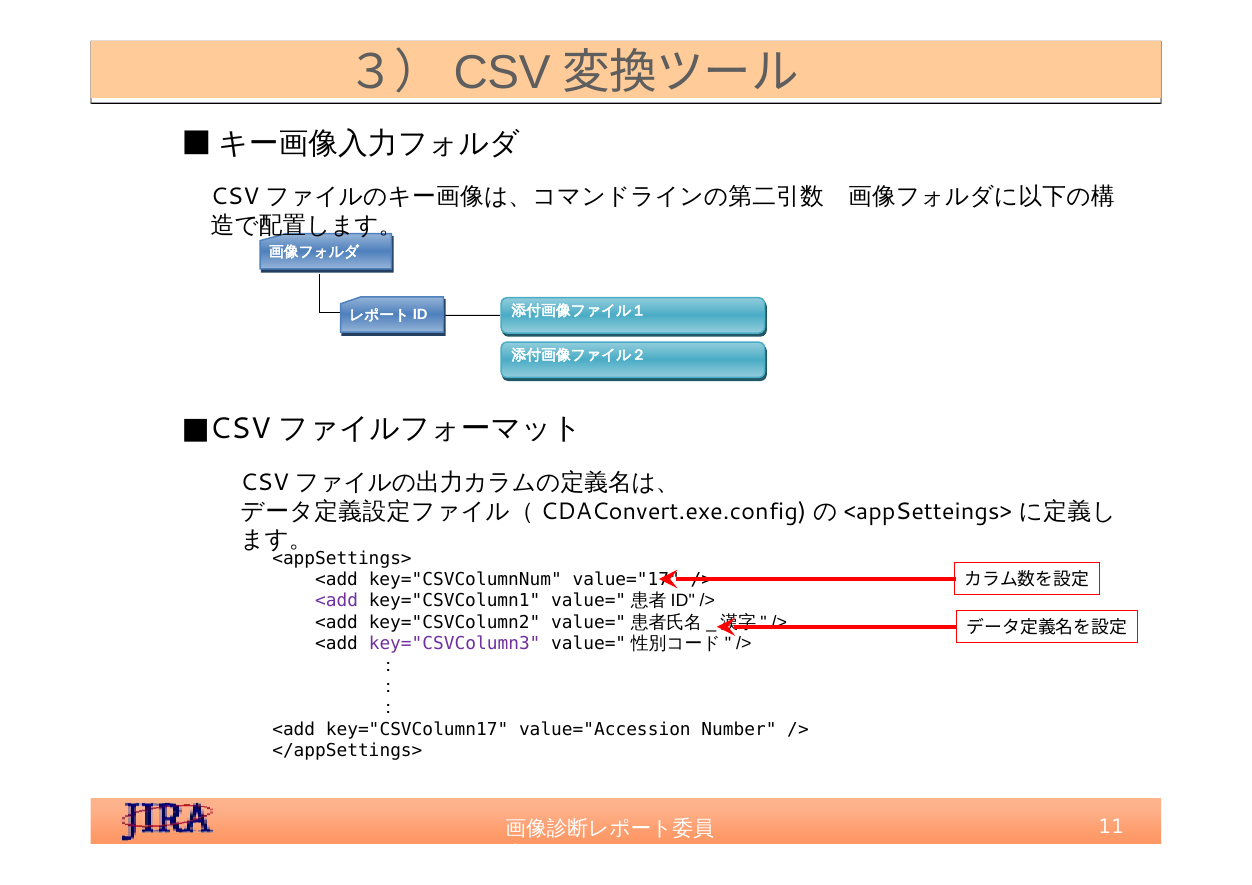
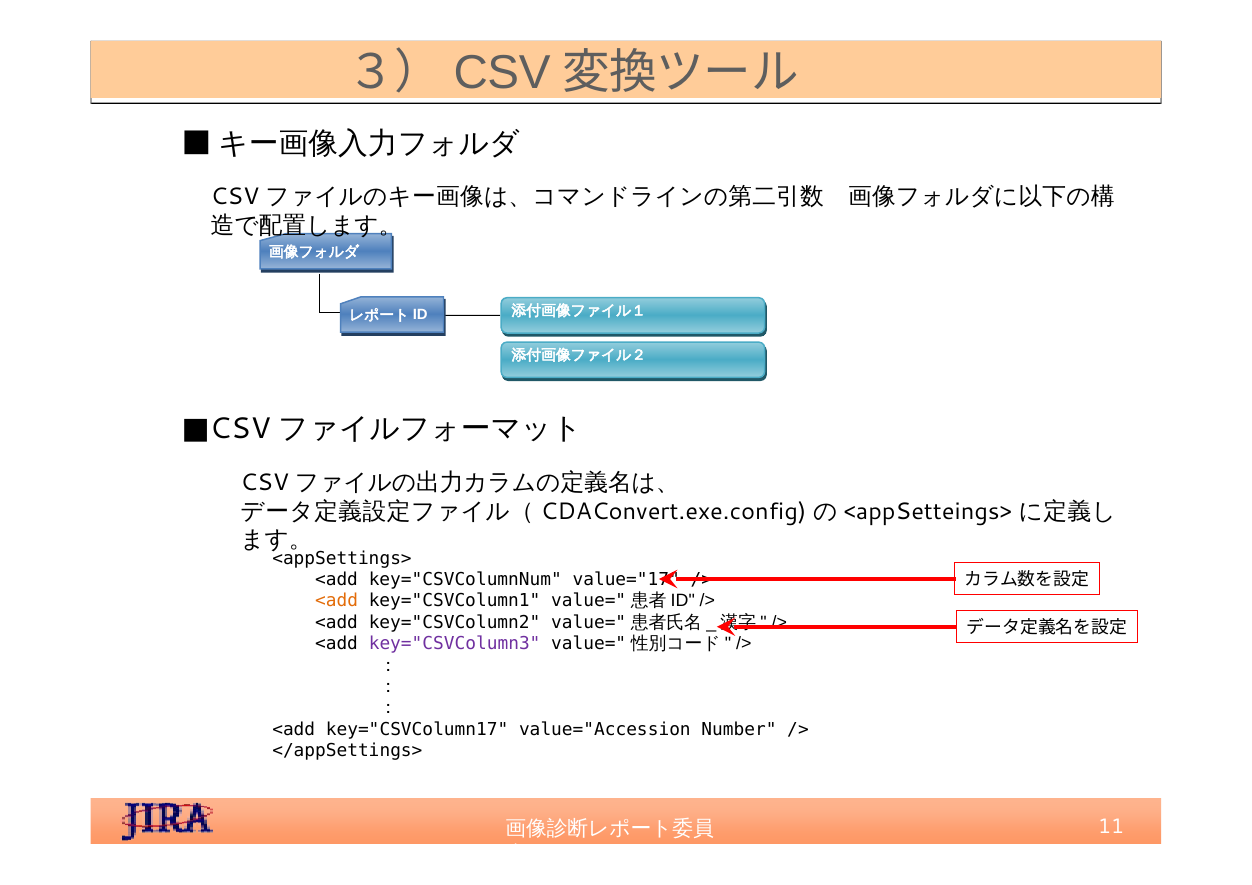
<add colour: purple -> orange (337, 601)
